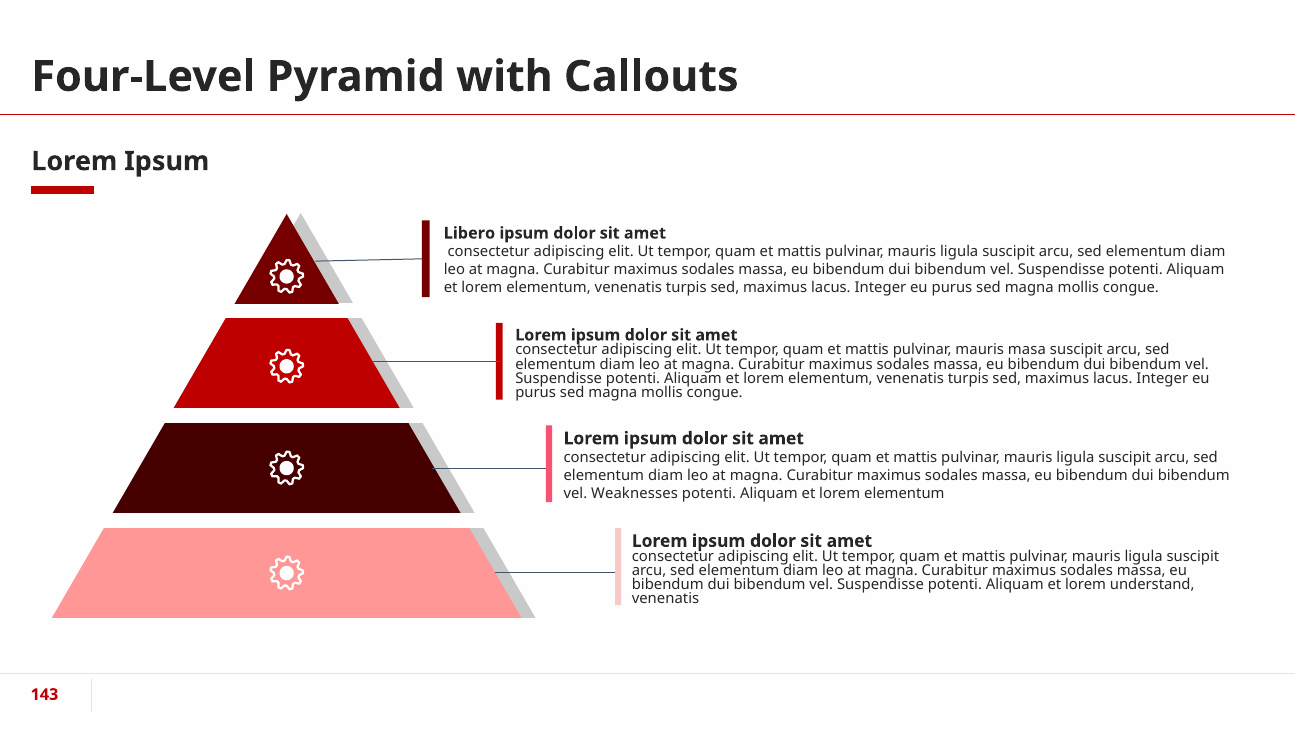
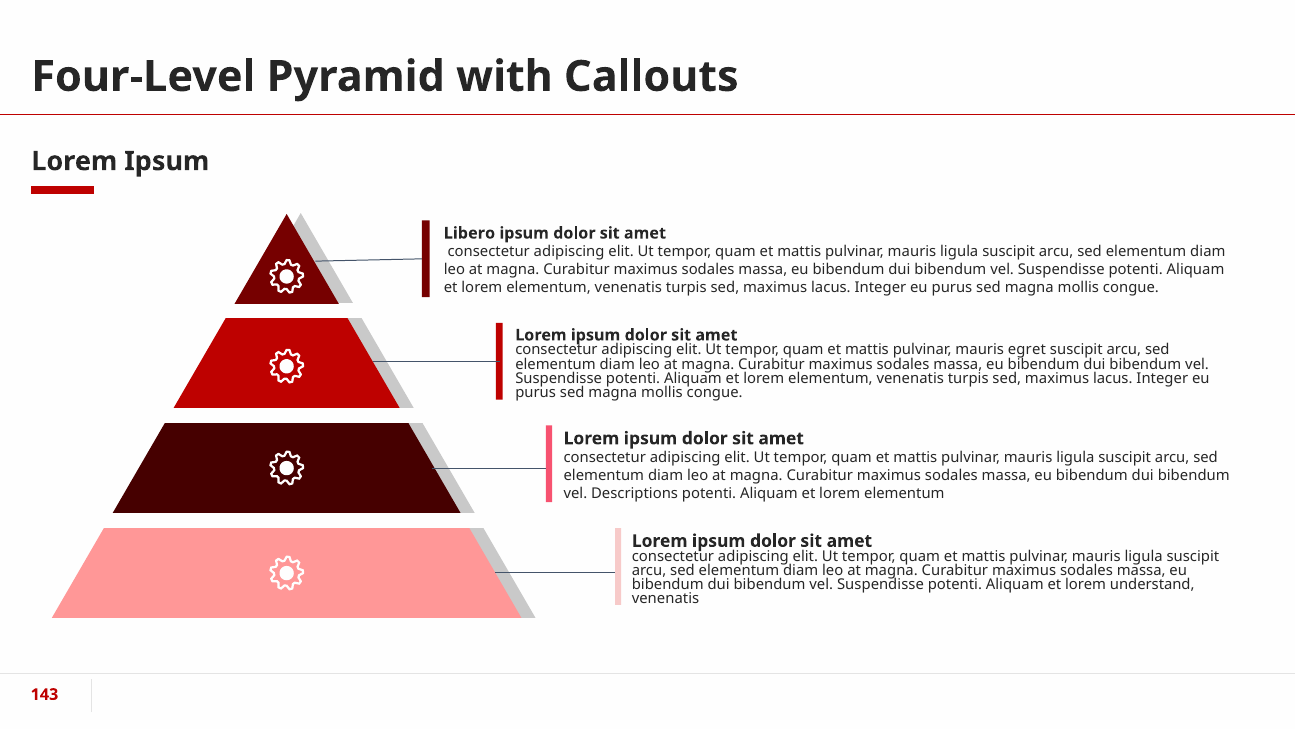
masa: masa -> egret (1027, 350)
Weaknesses: Weaknesses -> Descriptions (635, 493)
